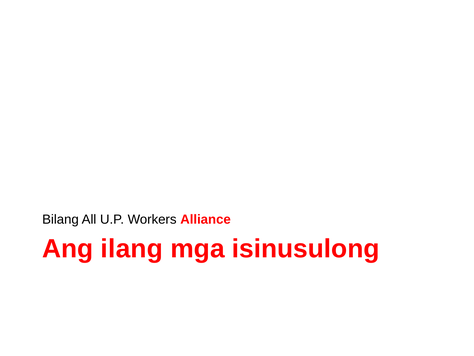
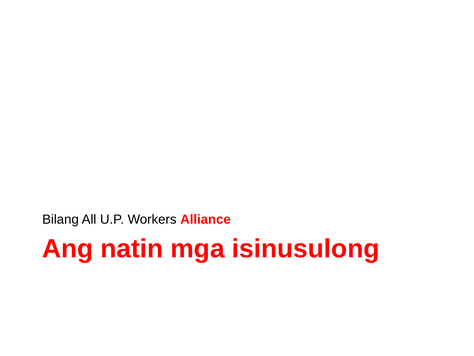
ilang: ilang -> natin (132, 248)
